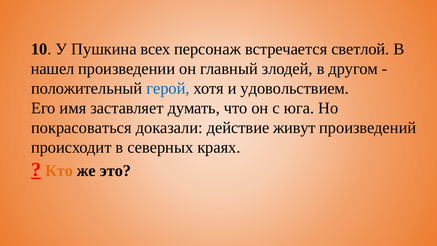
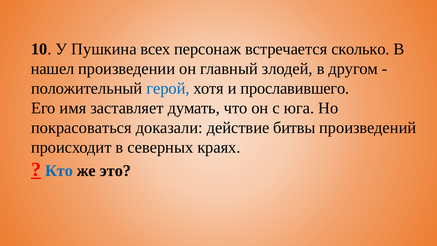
светлой: светлой -> сколько (360, 49)
удовольствием: удовольствием -> прославившего (295, 88)
живут: живут -> битвы (294, 128)
Кто colour: orange -> blue (59, 171)
